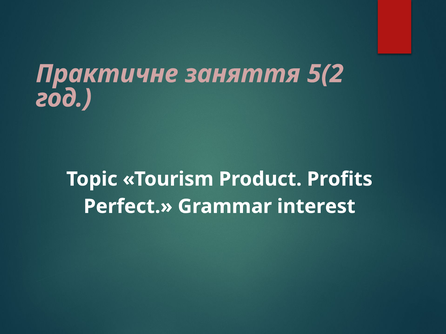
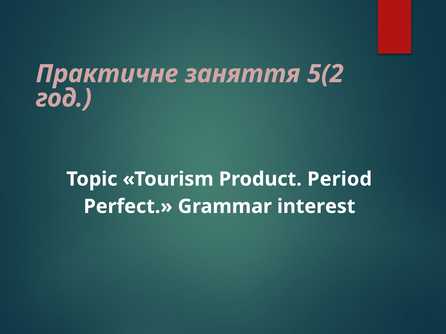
Profits: Profits -> Period (340, 179)
